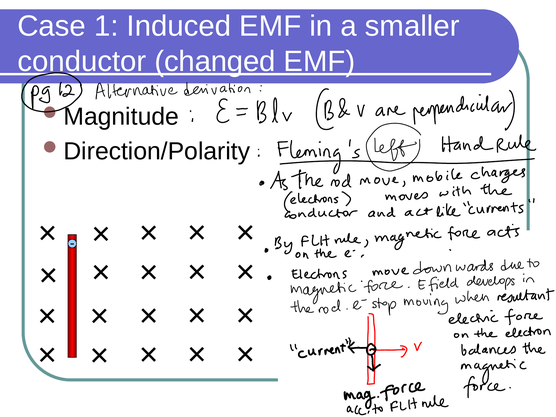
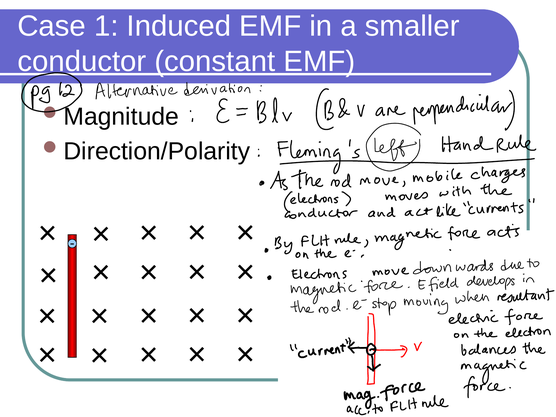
changed: changed -> constant (215, 61)
